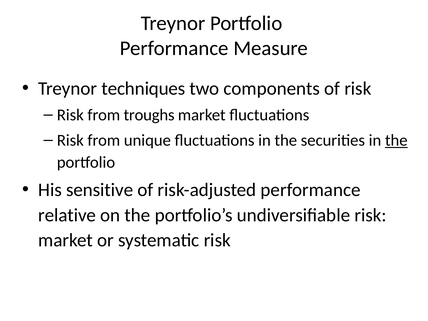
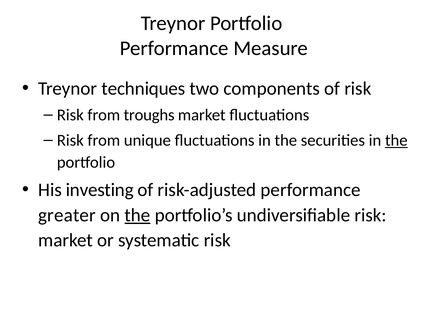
sensitive: sensitive -> investing (100, 190)
relative: relative -> greater (67, 215)
the underline: none -> present (138, 215)
